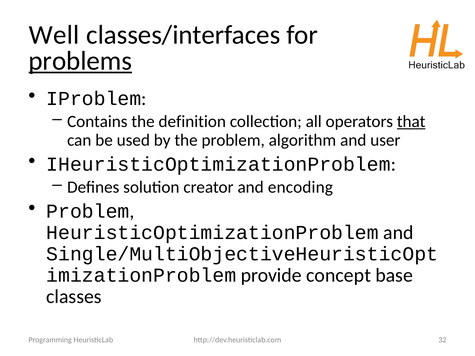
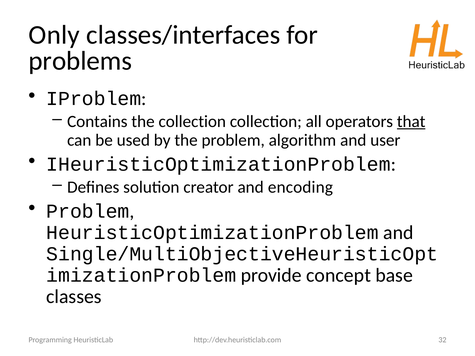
Well: Well -> Only (54, 35)
problems underline: present -> none (80, 61)
the definition: definition -> collection (192, 122)
